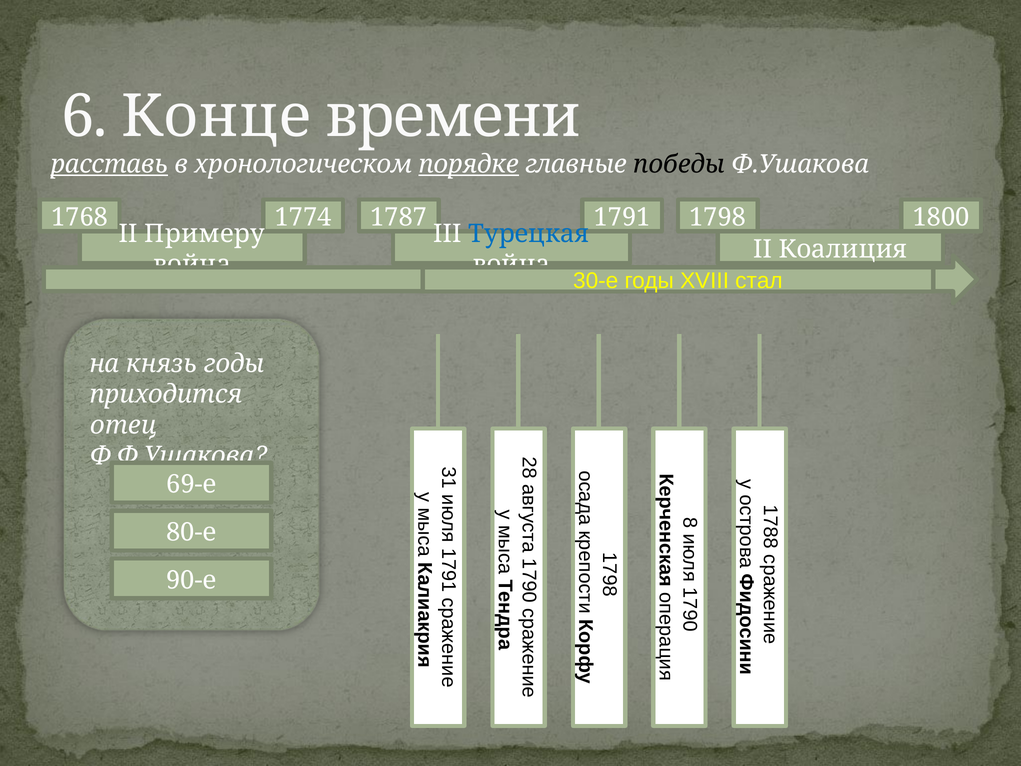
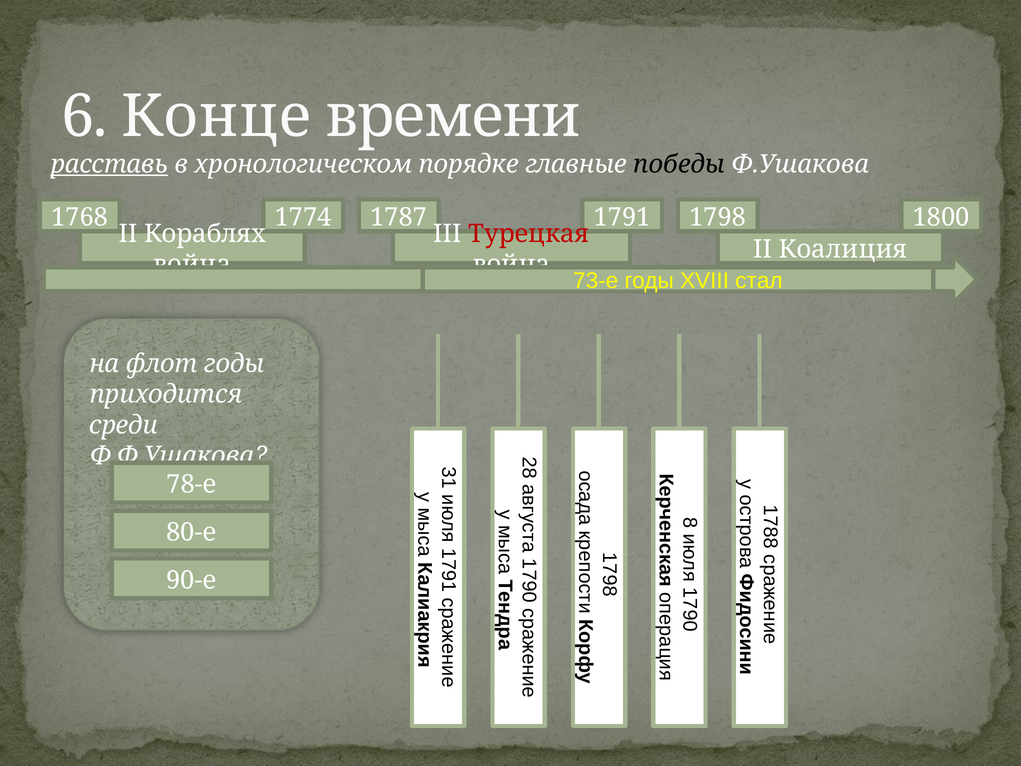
порядке underline: present -> none (469, 164)
Примеру: Примеру -> Кораблях (205, 234)
Турецкая colour: blue -> red (529, 234)
30-е: 30-е -> 73-е (596, 281)
князь: князь -> флот (162, 364)
отец: отец -> среди (124, 425)
69-е: 69-е -> 78-е (191, 484)
